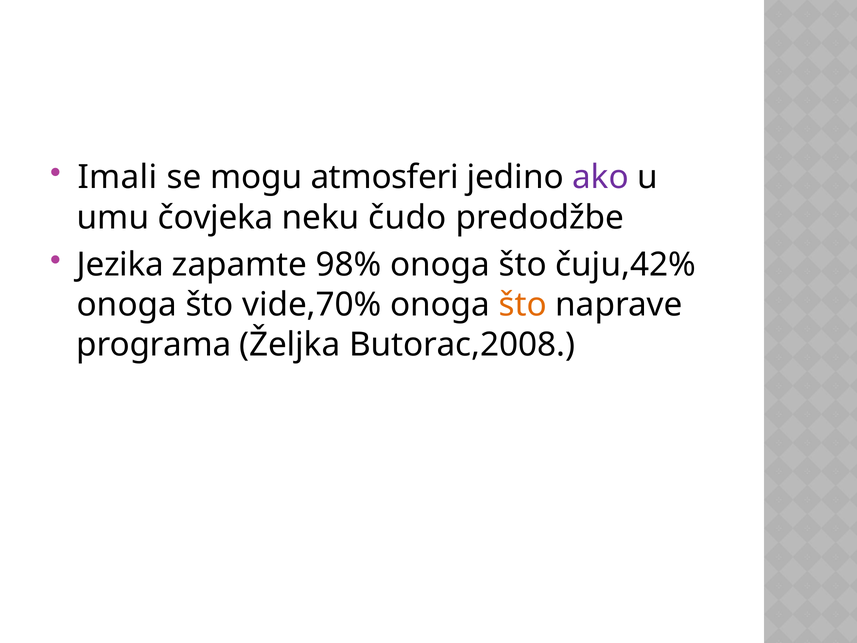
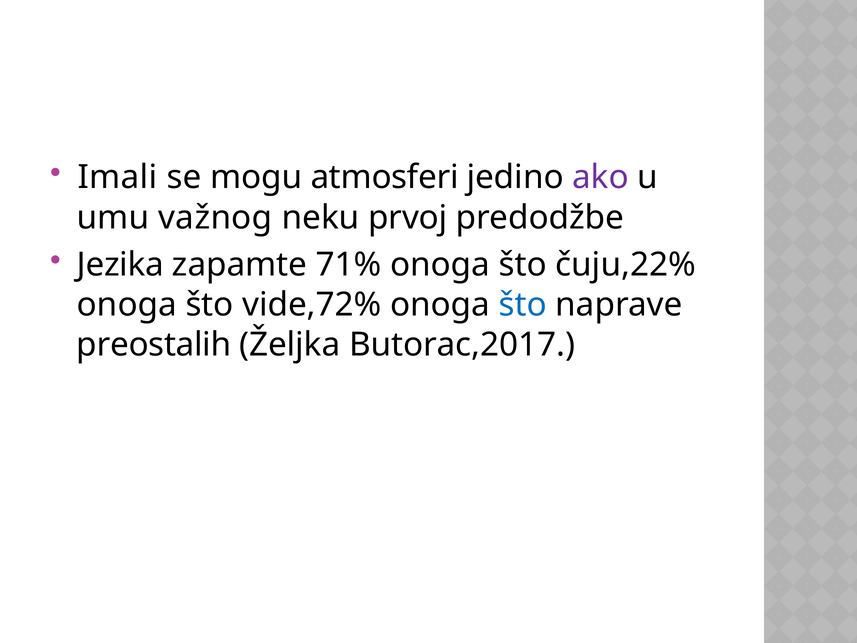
čovjeka: čovjeka -> važnog (215, 217)
čudo: čudo -> prvoj (408, 217)
98%: 98% -> 71% (349, 265)
čuju,42%: čuju,42% -> čuju,22% (626, 265)
vide,70%: vide,70% -> vide,72% (312, 305)
što colour: orange -> blue (523, 305)
programa: programa -> preostalih (154, 345)
Butorac,2008: Butorac,2008 -> Butorac,2017 (462, 345)
